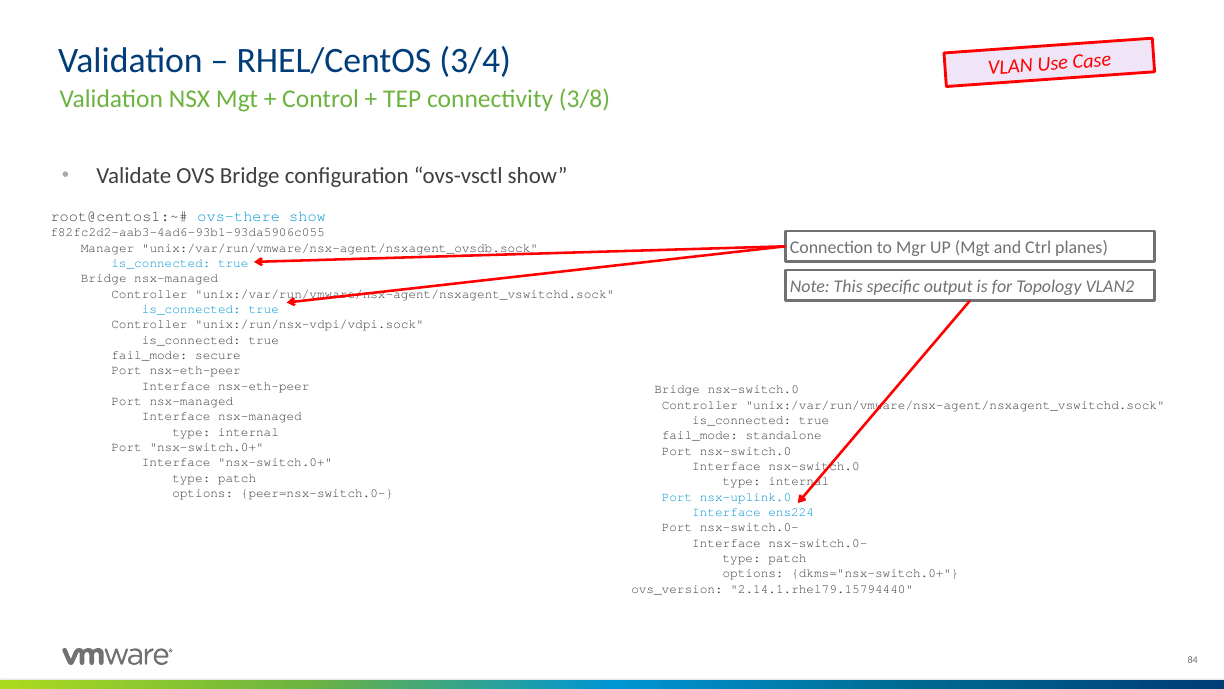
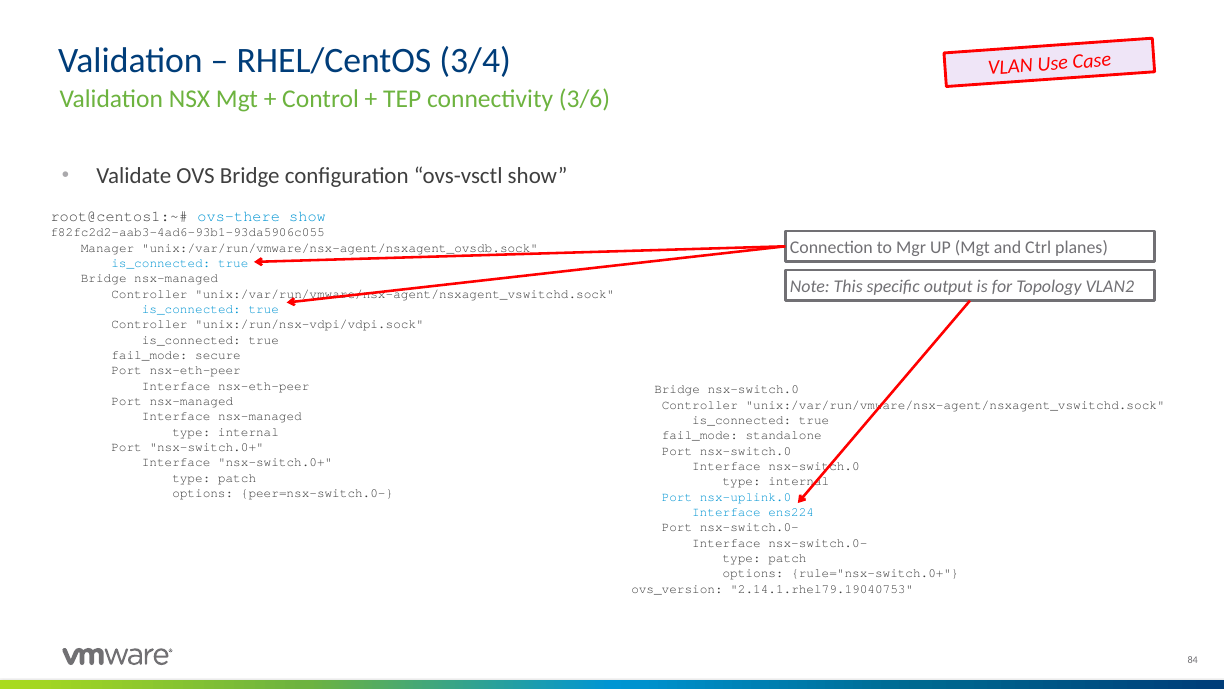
3/8: 3/8 -> 3/6 (585, 99)
dkms="nsx-switch.0+: dkms="nsx-switch.0+ -> rule="nsx-switch.0+ (875, 573)
2.14.1.rhel79.15794440: 2.14.1.rhel79.15794440 -> 2.14.1.rhel79.19040753 (822, 589)
